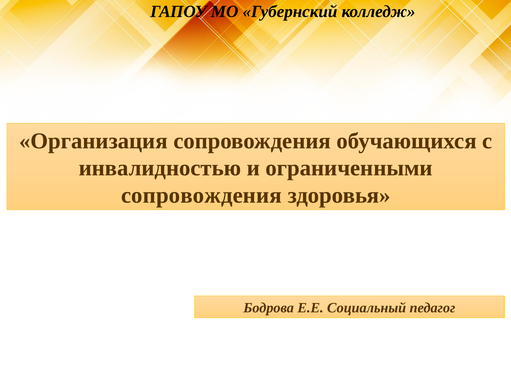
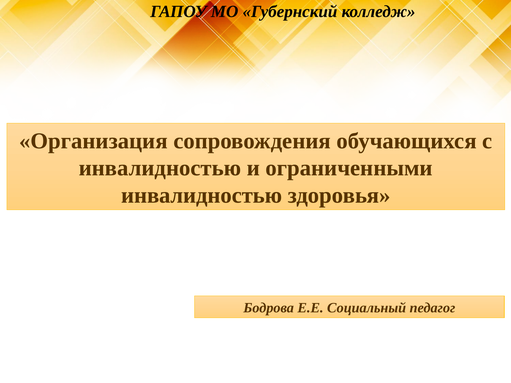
сопровождения: сопровождения -> инвалидностью (202, 195)
